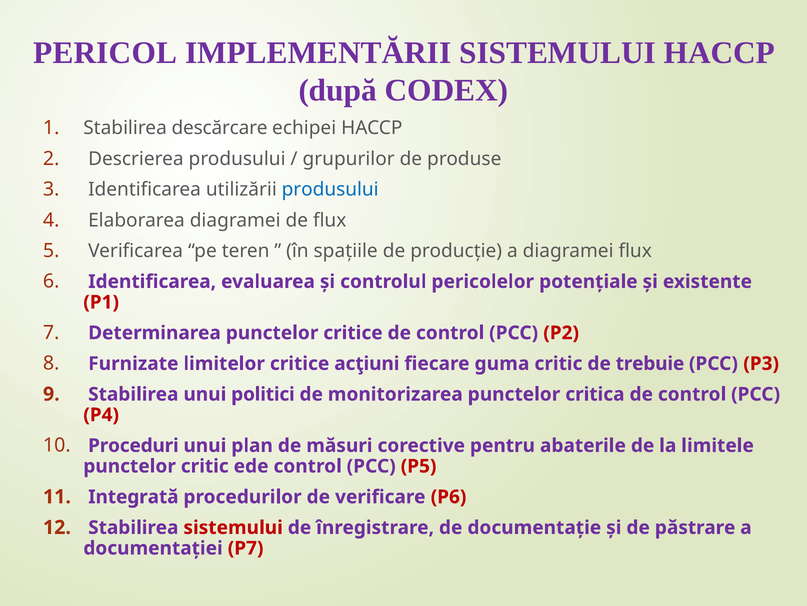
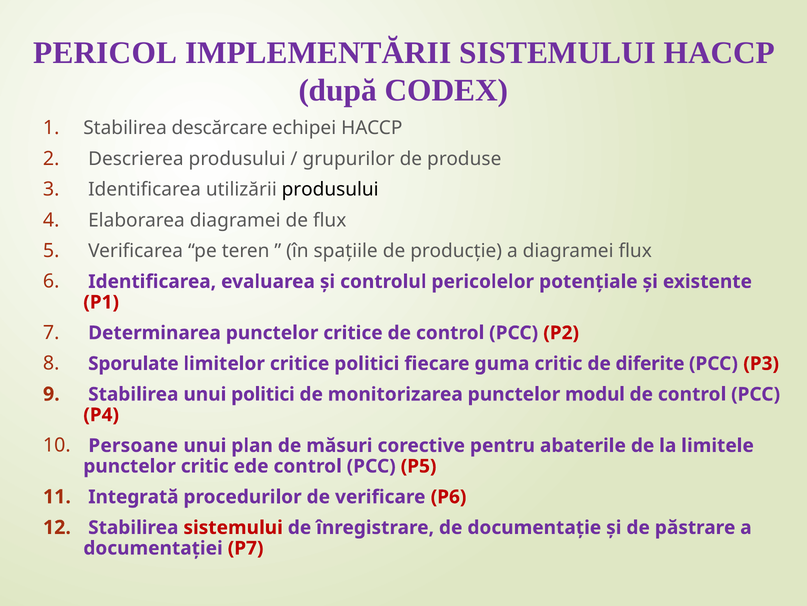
produsului colour: blue -> black (330, 189)
Furnizate: Furnizate -> Sporulate (133, 363)
critice acţiuni: acţiuni -> politici (367, 363)
trebuie: trebuie -> diferite (650, 363)
critica: critica -> modul (595, 394)
Proceduri: Proceduri -> Persoane (133, 445)
